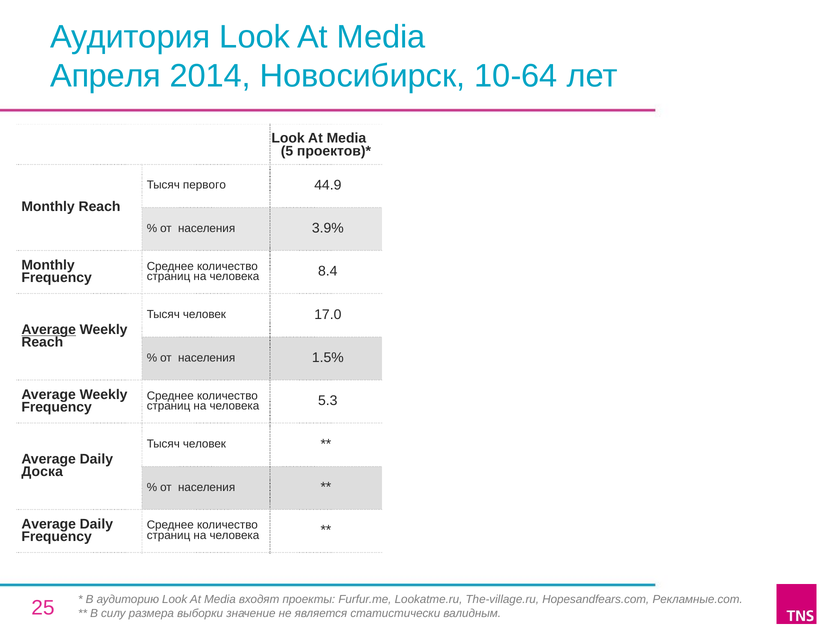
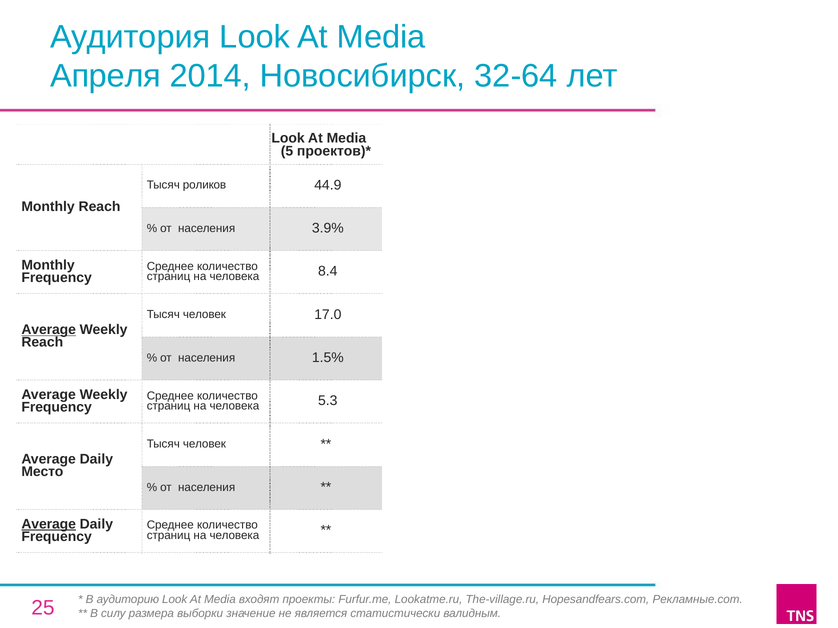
10-64: 10-64 -> 32-64 (516, 76)
первого: первого -> роликов (205, 185)
Доска: Доска -> Место (42, 472)
Average underline: none -> present (49, 524)
